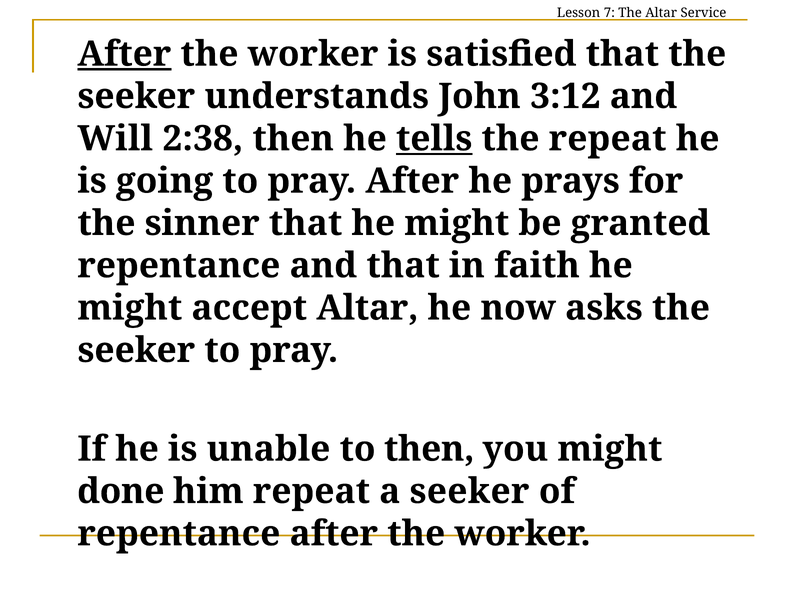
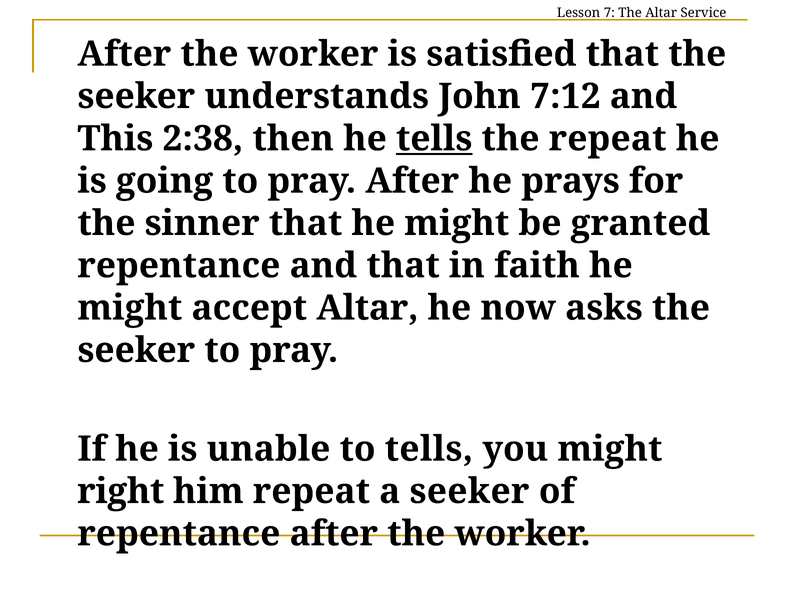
After underline: present -> none (124, 54)
3:12: 3:12 -> 7:12 (565, 96)
Will: Will -> This (115, 139)
to then: then -> tells (429, 449)
done: done -> right (121, 492)
